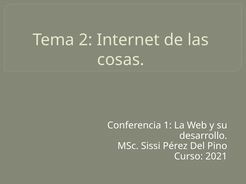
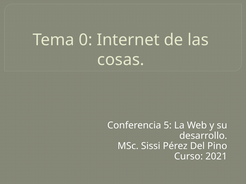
2: 2 -> 0 (86, 40)
1: 1 -> 5 (168, 126)
